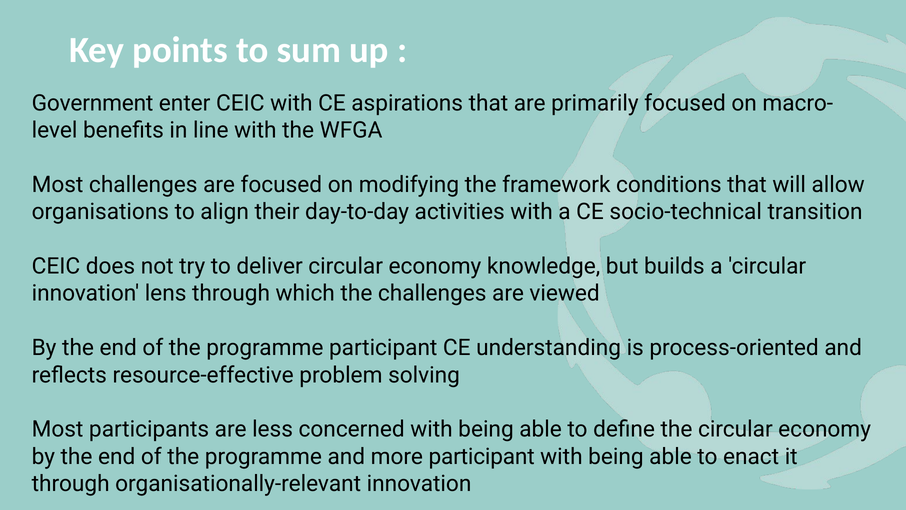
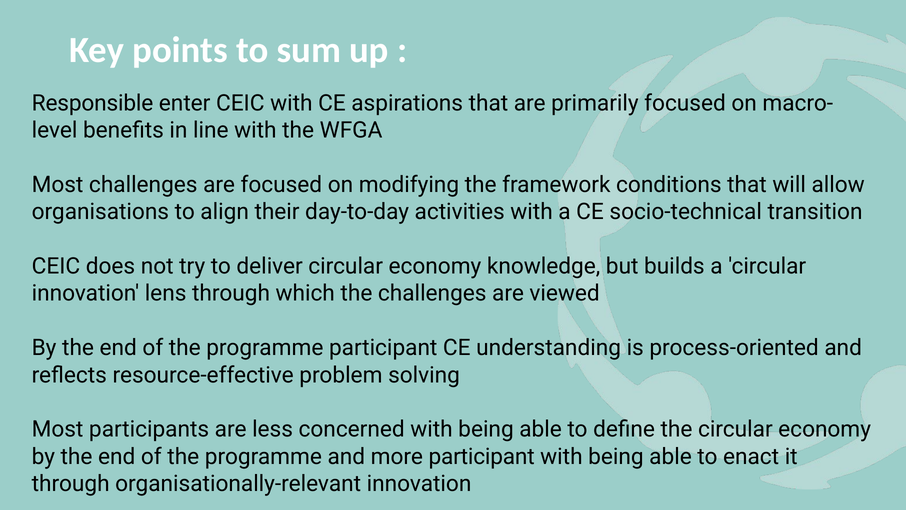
Government: Government -> Responsible (93, 103)
